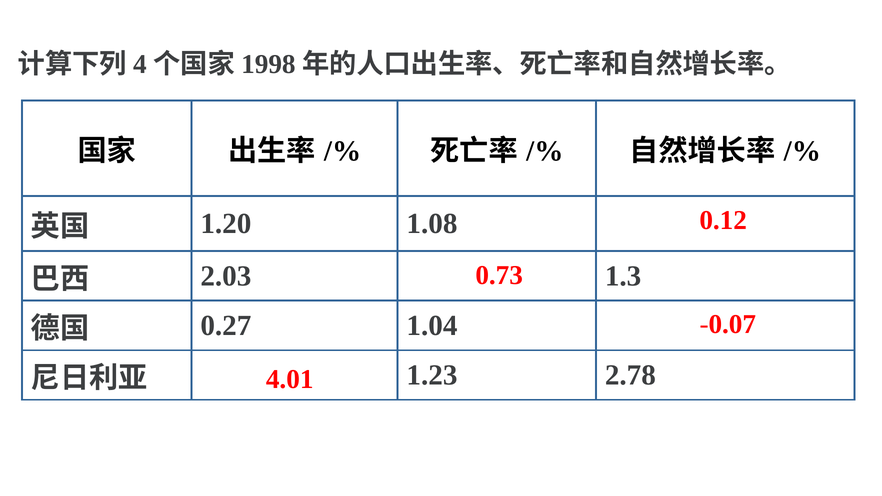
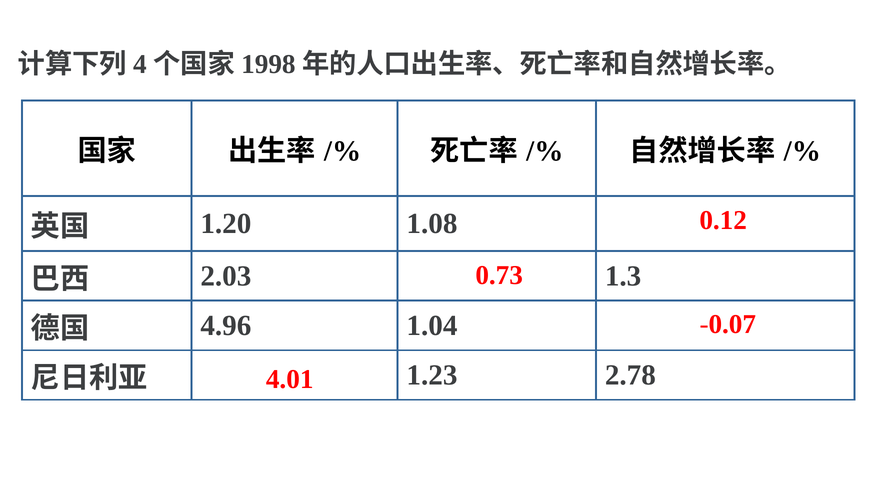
0.27: 0.27 -> 4.96 (226, 326)
